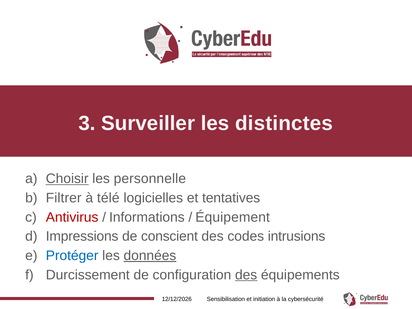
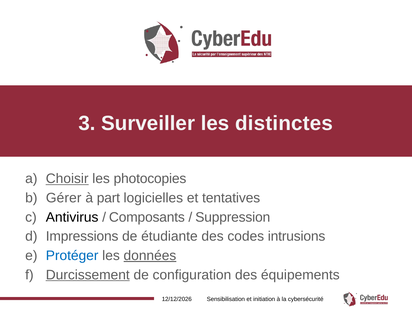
personnelle: personnelle -> photocopies (150, 179)
Filtrer: Filtrer -> Gérer (64, 198)
télé: télé -> part (108, 198)
Antivirus colour: red -> black (72, 217)
Informations: Informations -> Composants (147, 217)
Équipement: Équipement -> Suppression (233, 217)
conscient: conscient -> étudiante (169, 236)
Durcissement underline: none -> present (88, 275)
des underline: present -> none (246, 275)
